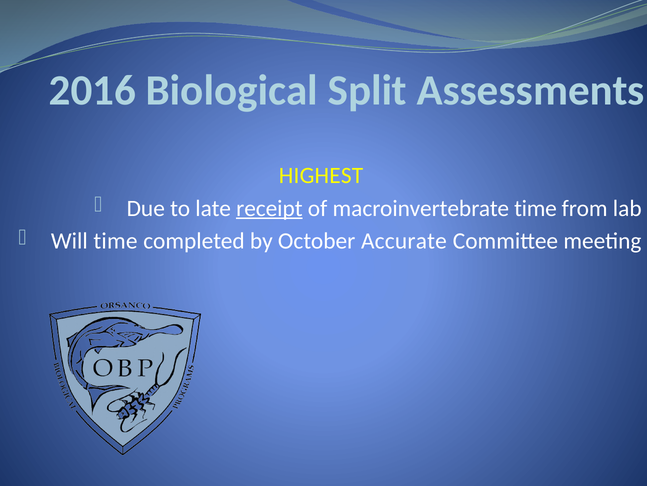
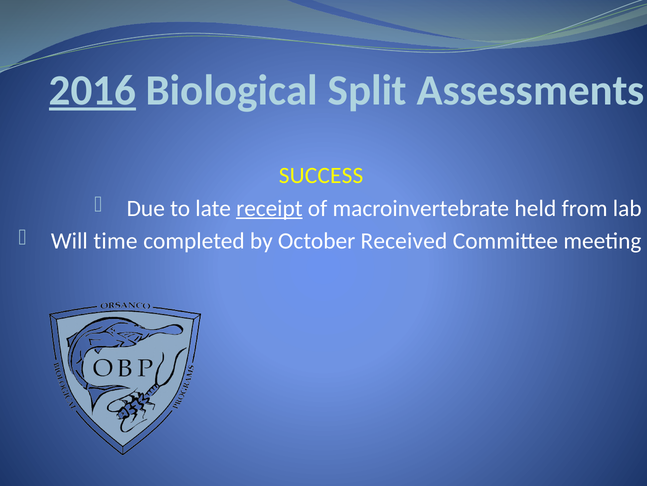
2016 underline: none -> present (92, 90)
HIGHEST: HIGHEST -> SUCCESS (321, 175)
macroinvertebrate time: time -> held (535, 208)
Accurate: Accurate -> Received (404, 241)
